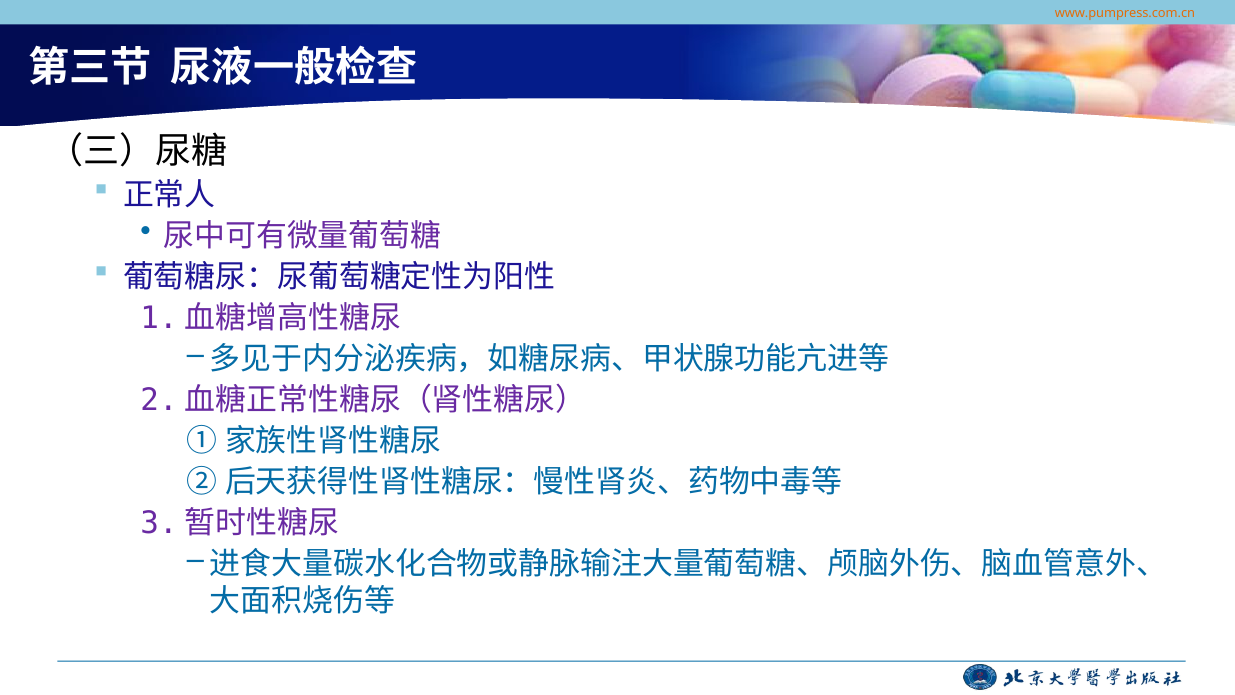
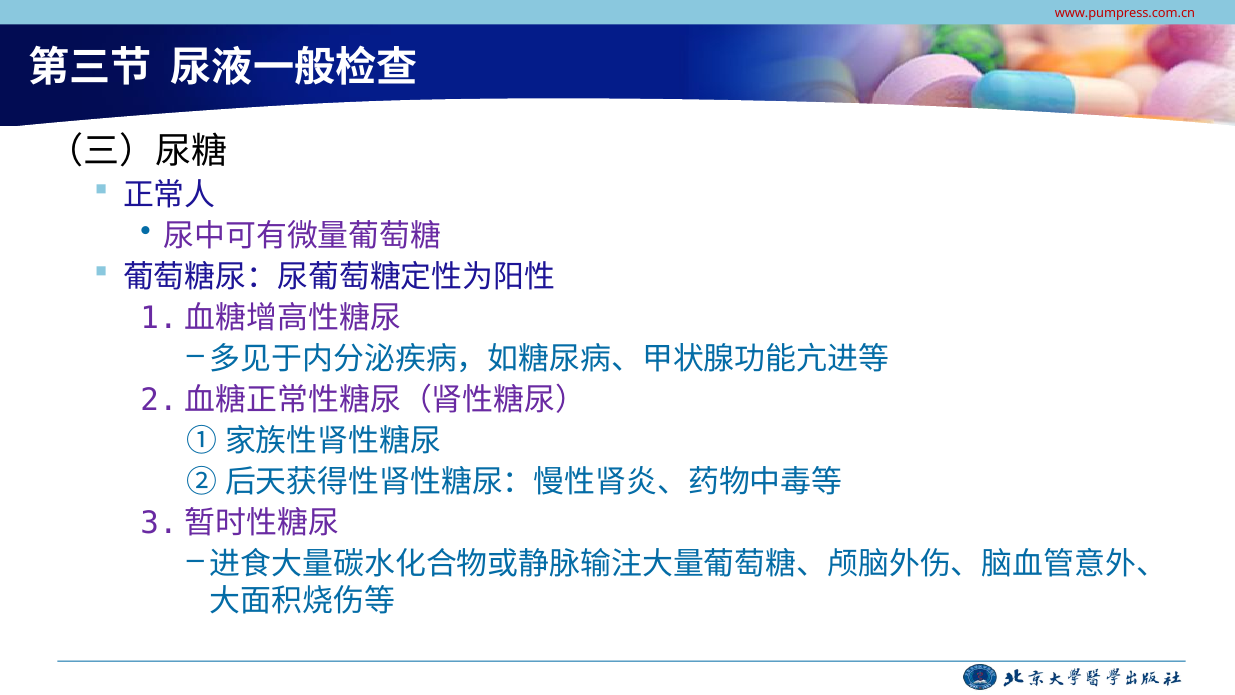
www.pumpress.com.cn colour: orange -> red (1125, 13)
